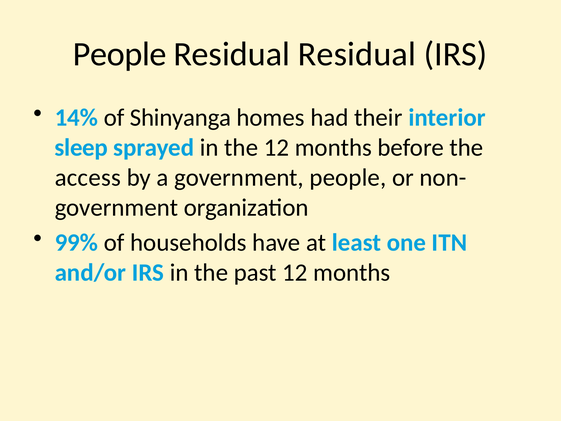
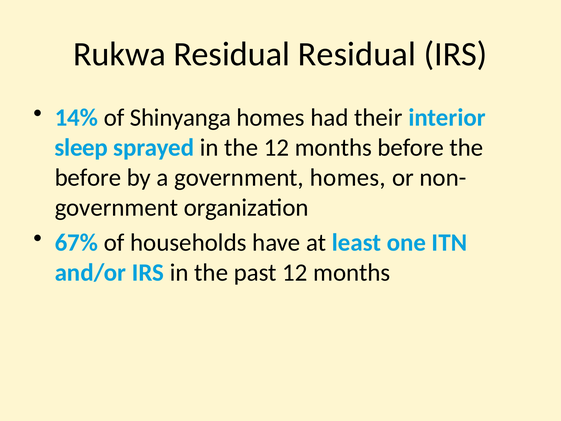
People: People -> Rukwa (120, 54)
access: access -> before (88, 178)
government people: people -> homes (348, 178)
99%: 99% -> 67% (76, 242)
